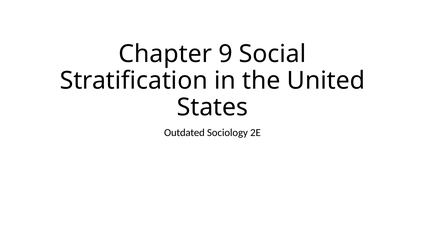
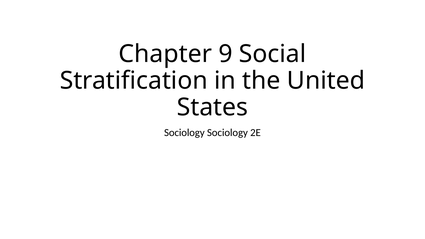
Outdated: Outdated -> Sociology (184, 133)
